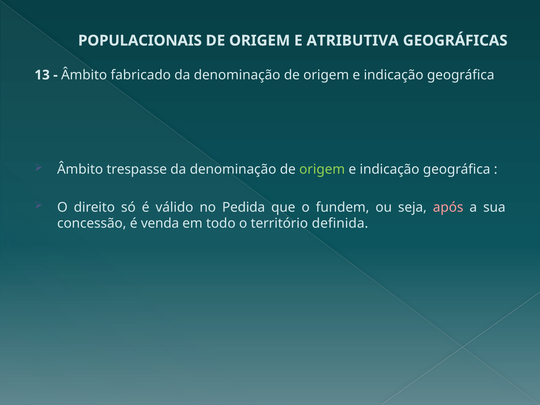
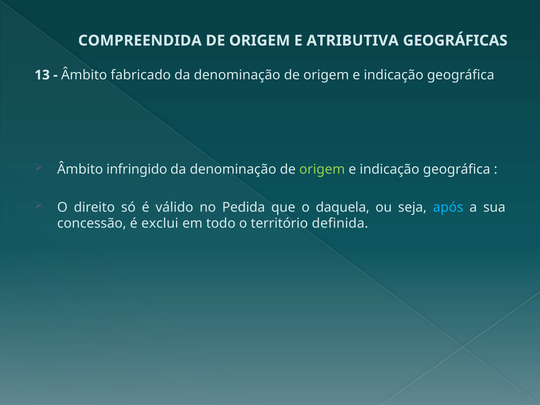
POPULACIONAIS: POPULACIONAIS -> COMPREENDIDA (140, 41)
trespasse: trespasse -> infringido (137, 169)
fundem: fundem -> daquela (343, 207)
após colour: pink -> light blue (448, 207)
venda: venda -> exclui (160, 223)
